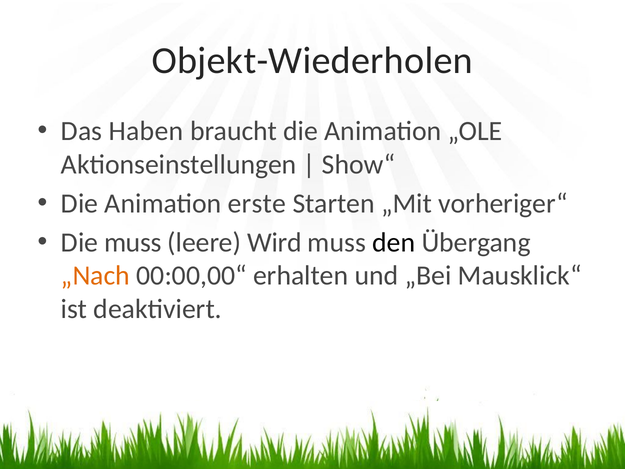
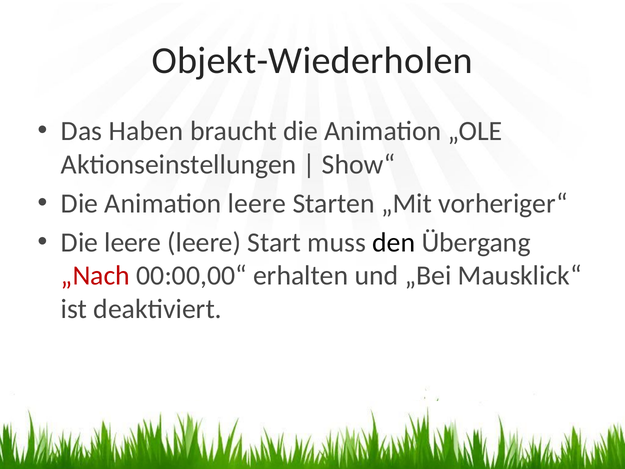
Animation erste: erste -> leere (257, 203)
Die muss: muss -> leere (133, 242)
Wird: Wird -> Start (274, 242)
„Nach colour: orange -> red (96, 276)
